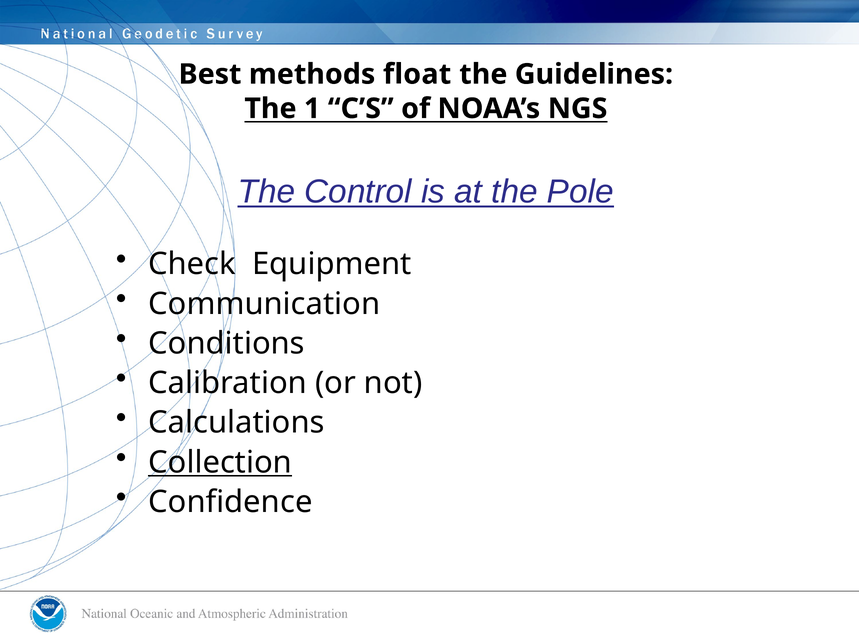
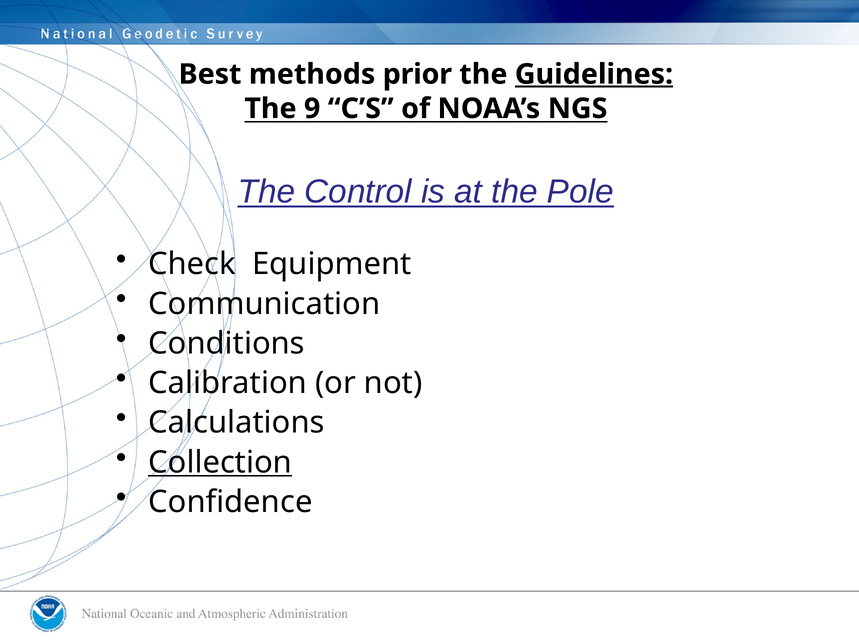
float: float -> prior (417, 74)
Guidelines underline: none -> present (594, 74)
1: 1 -> 9 (312, 109)
